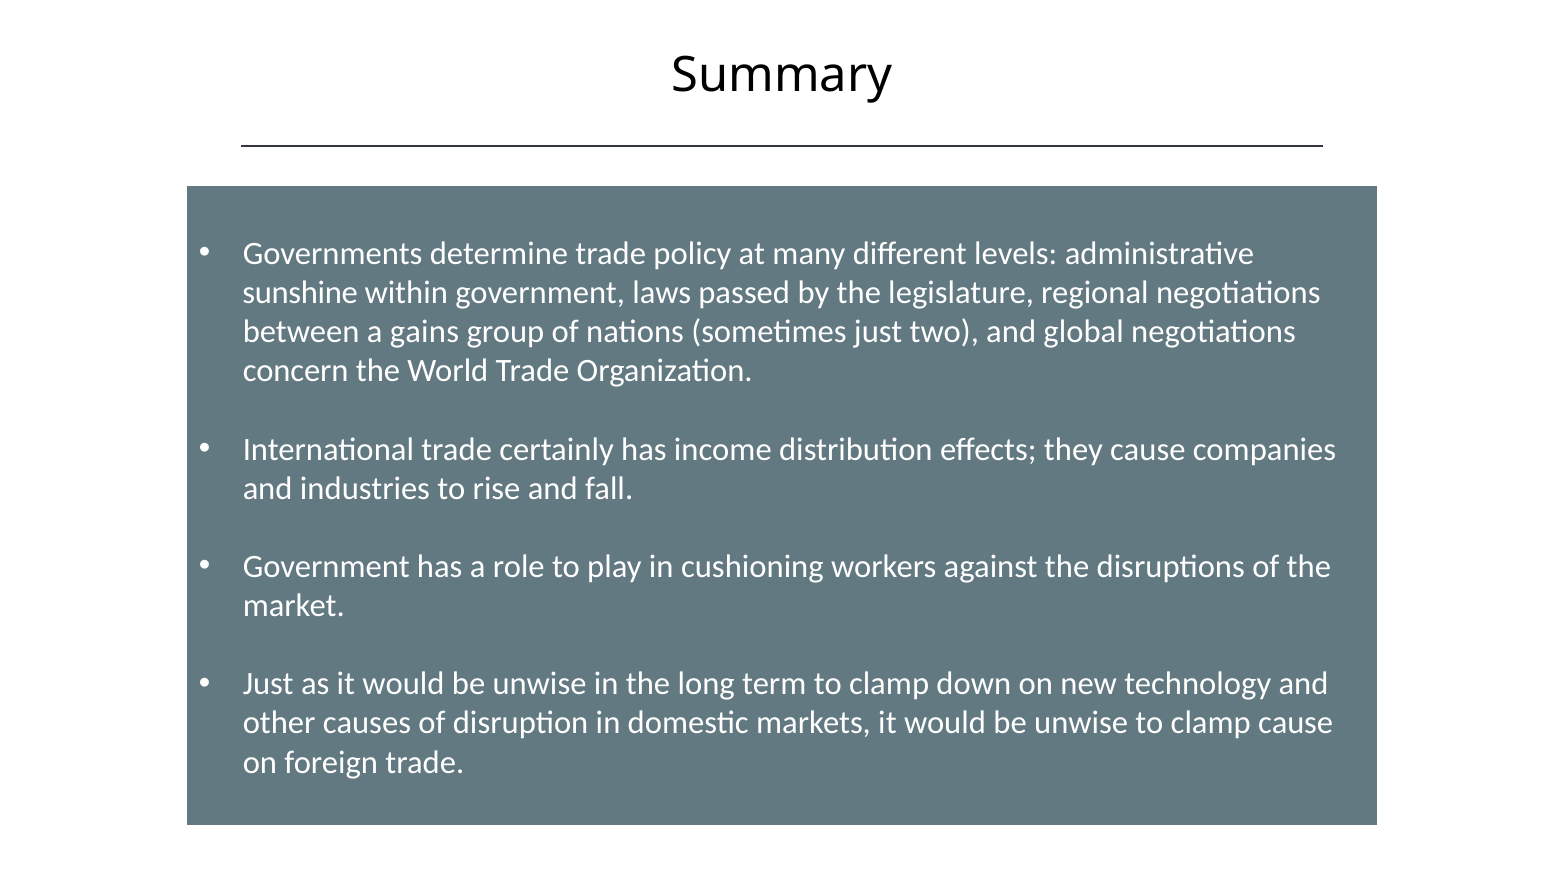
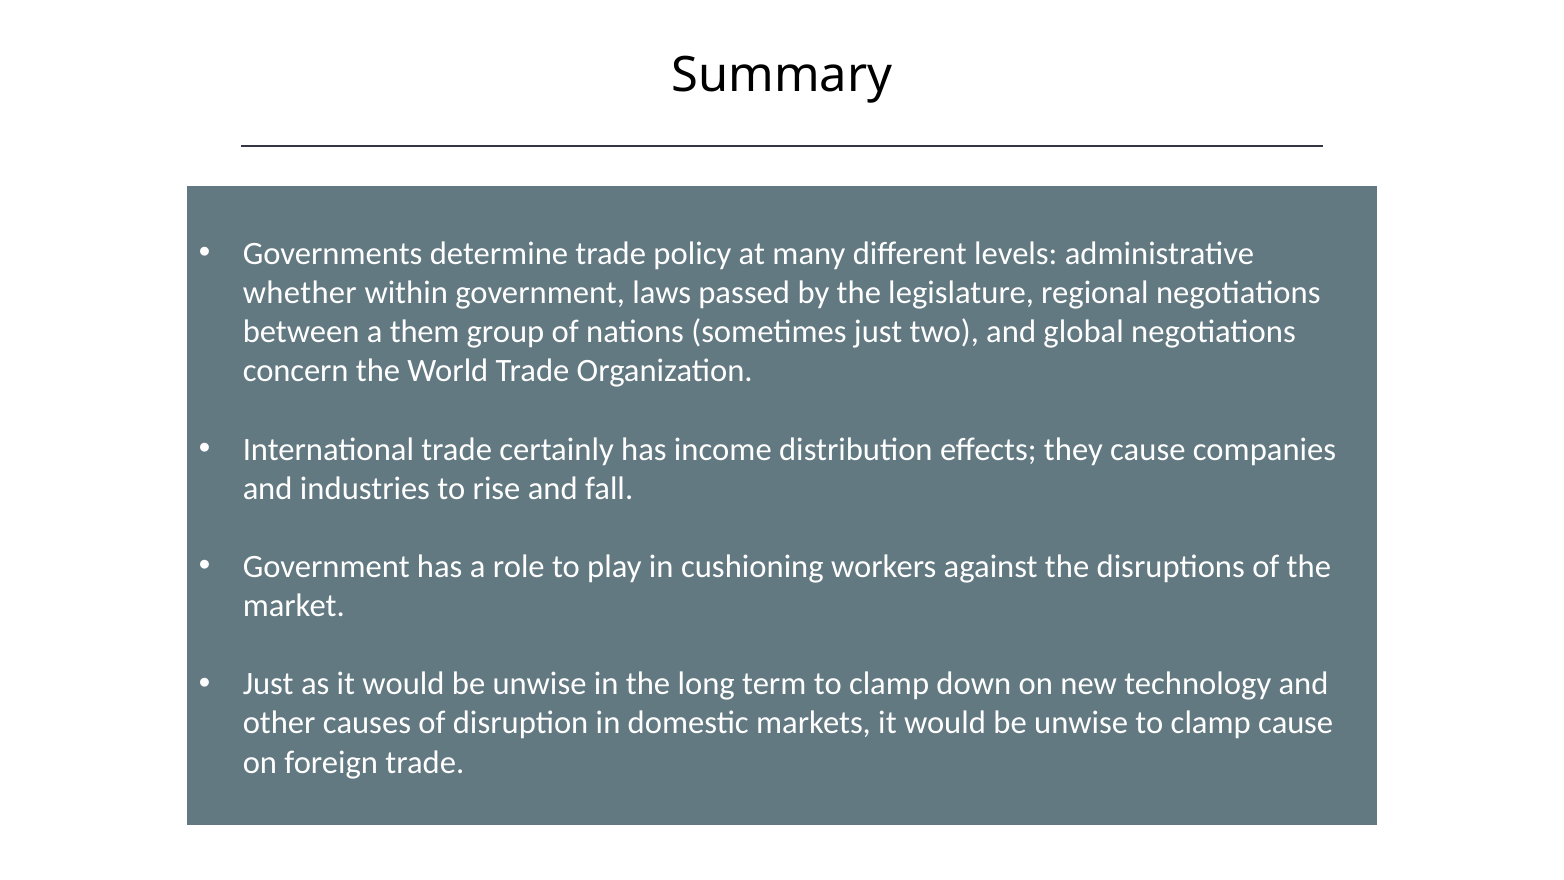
sunshine: sunshine -> whether (300, 293)
gains: gains -> them (425, 332)
